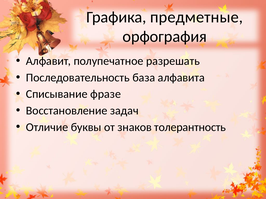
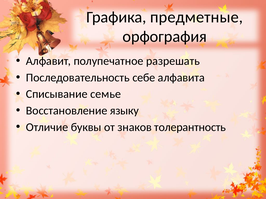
база: база -> себе (144, 78)
фразе: фразе -> семье (106, 94)
задач: задач -> языку (124, 111)
